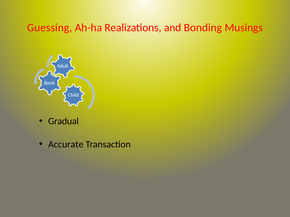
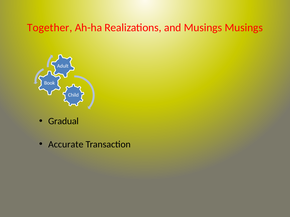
Guessing: Guessing -> Together (50, 28)
and Bonding: Bonding -> Musings (203, 28)
